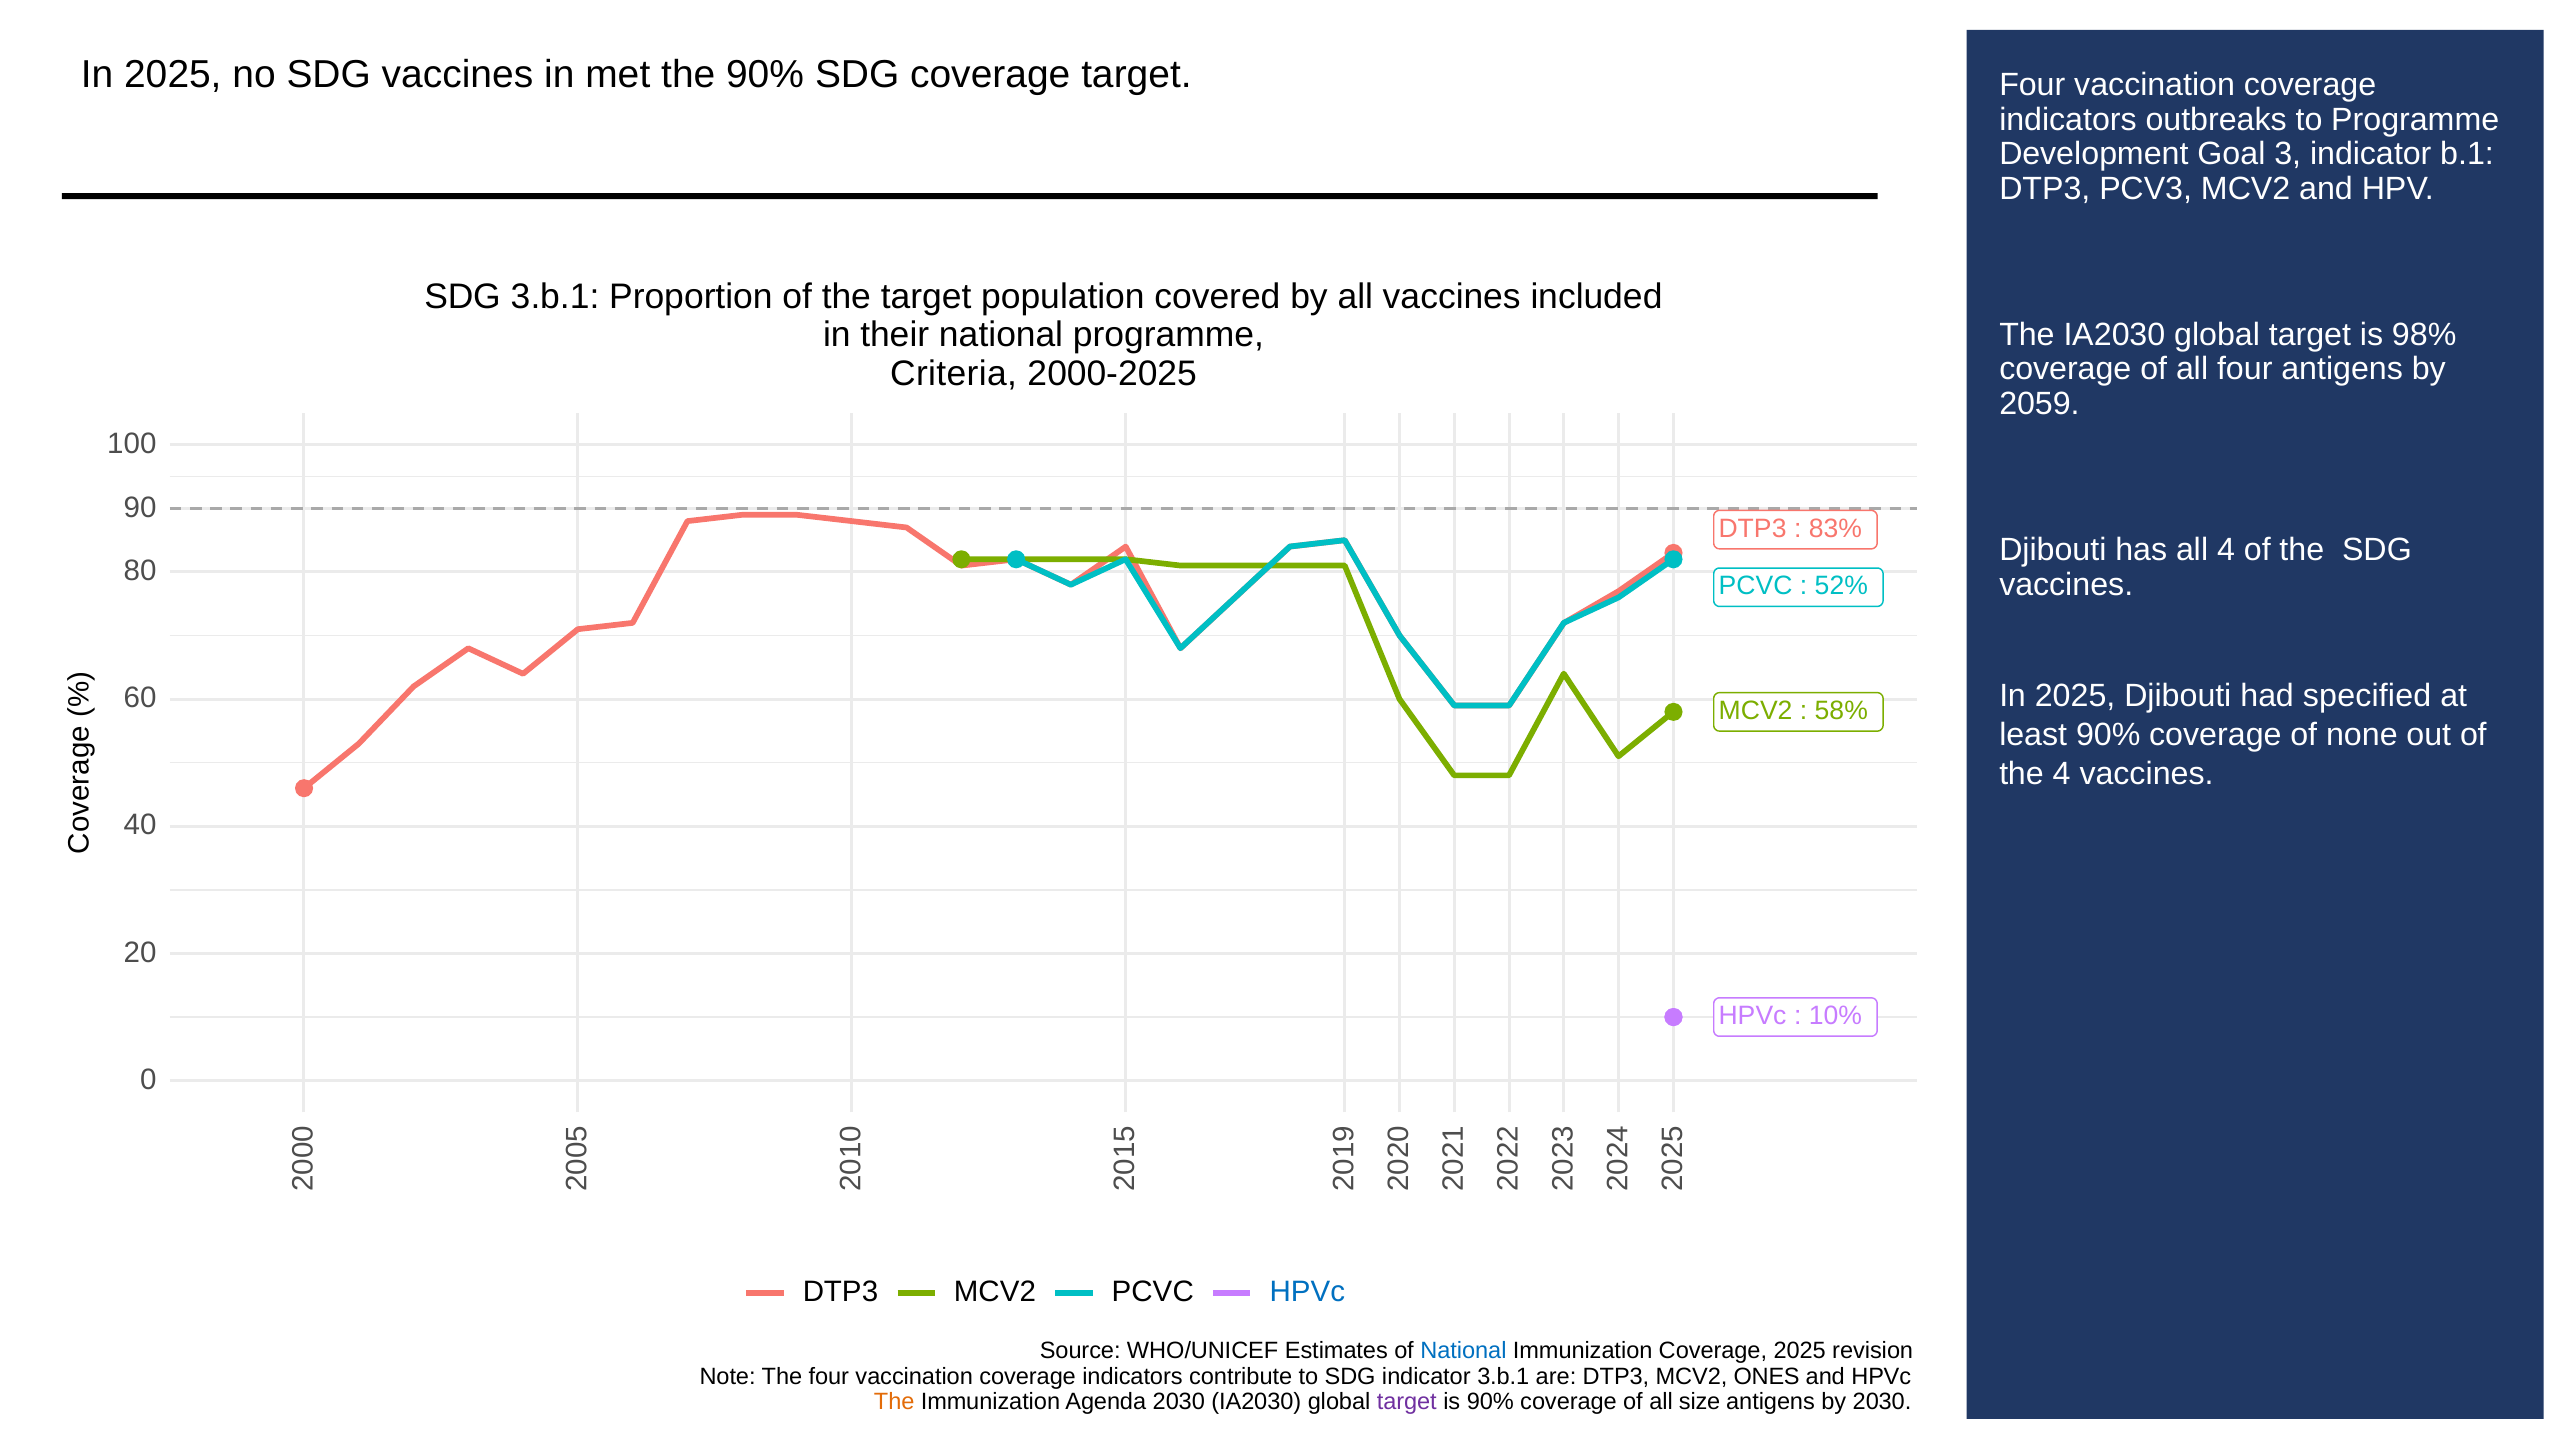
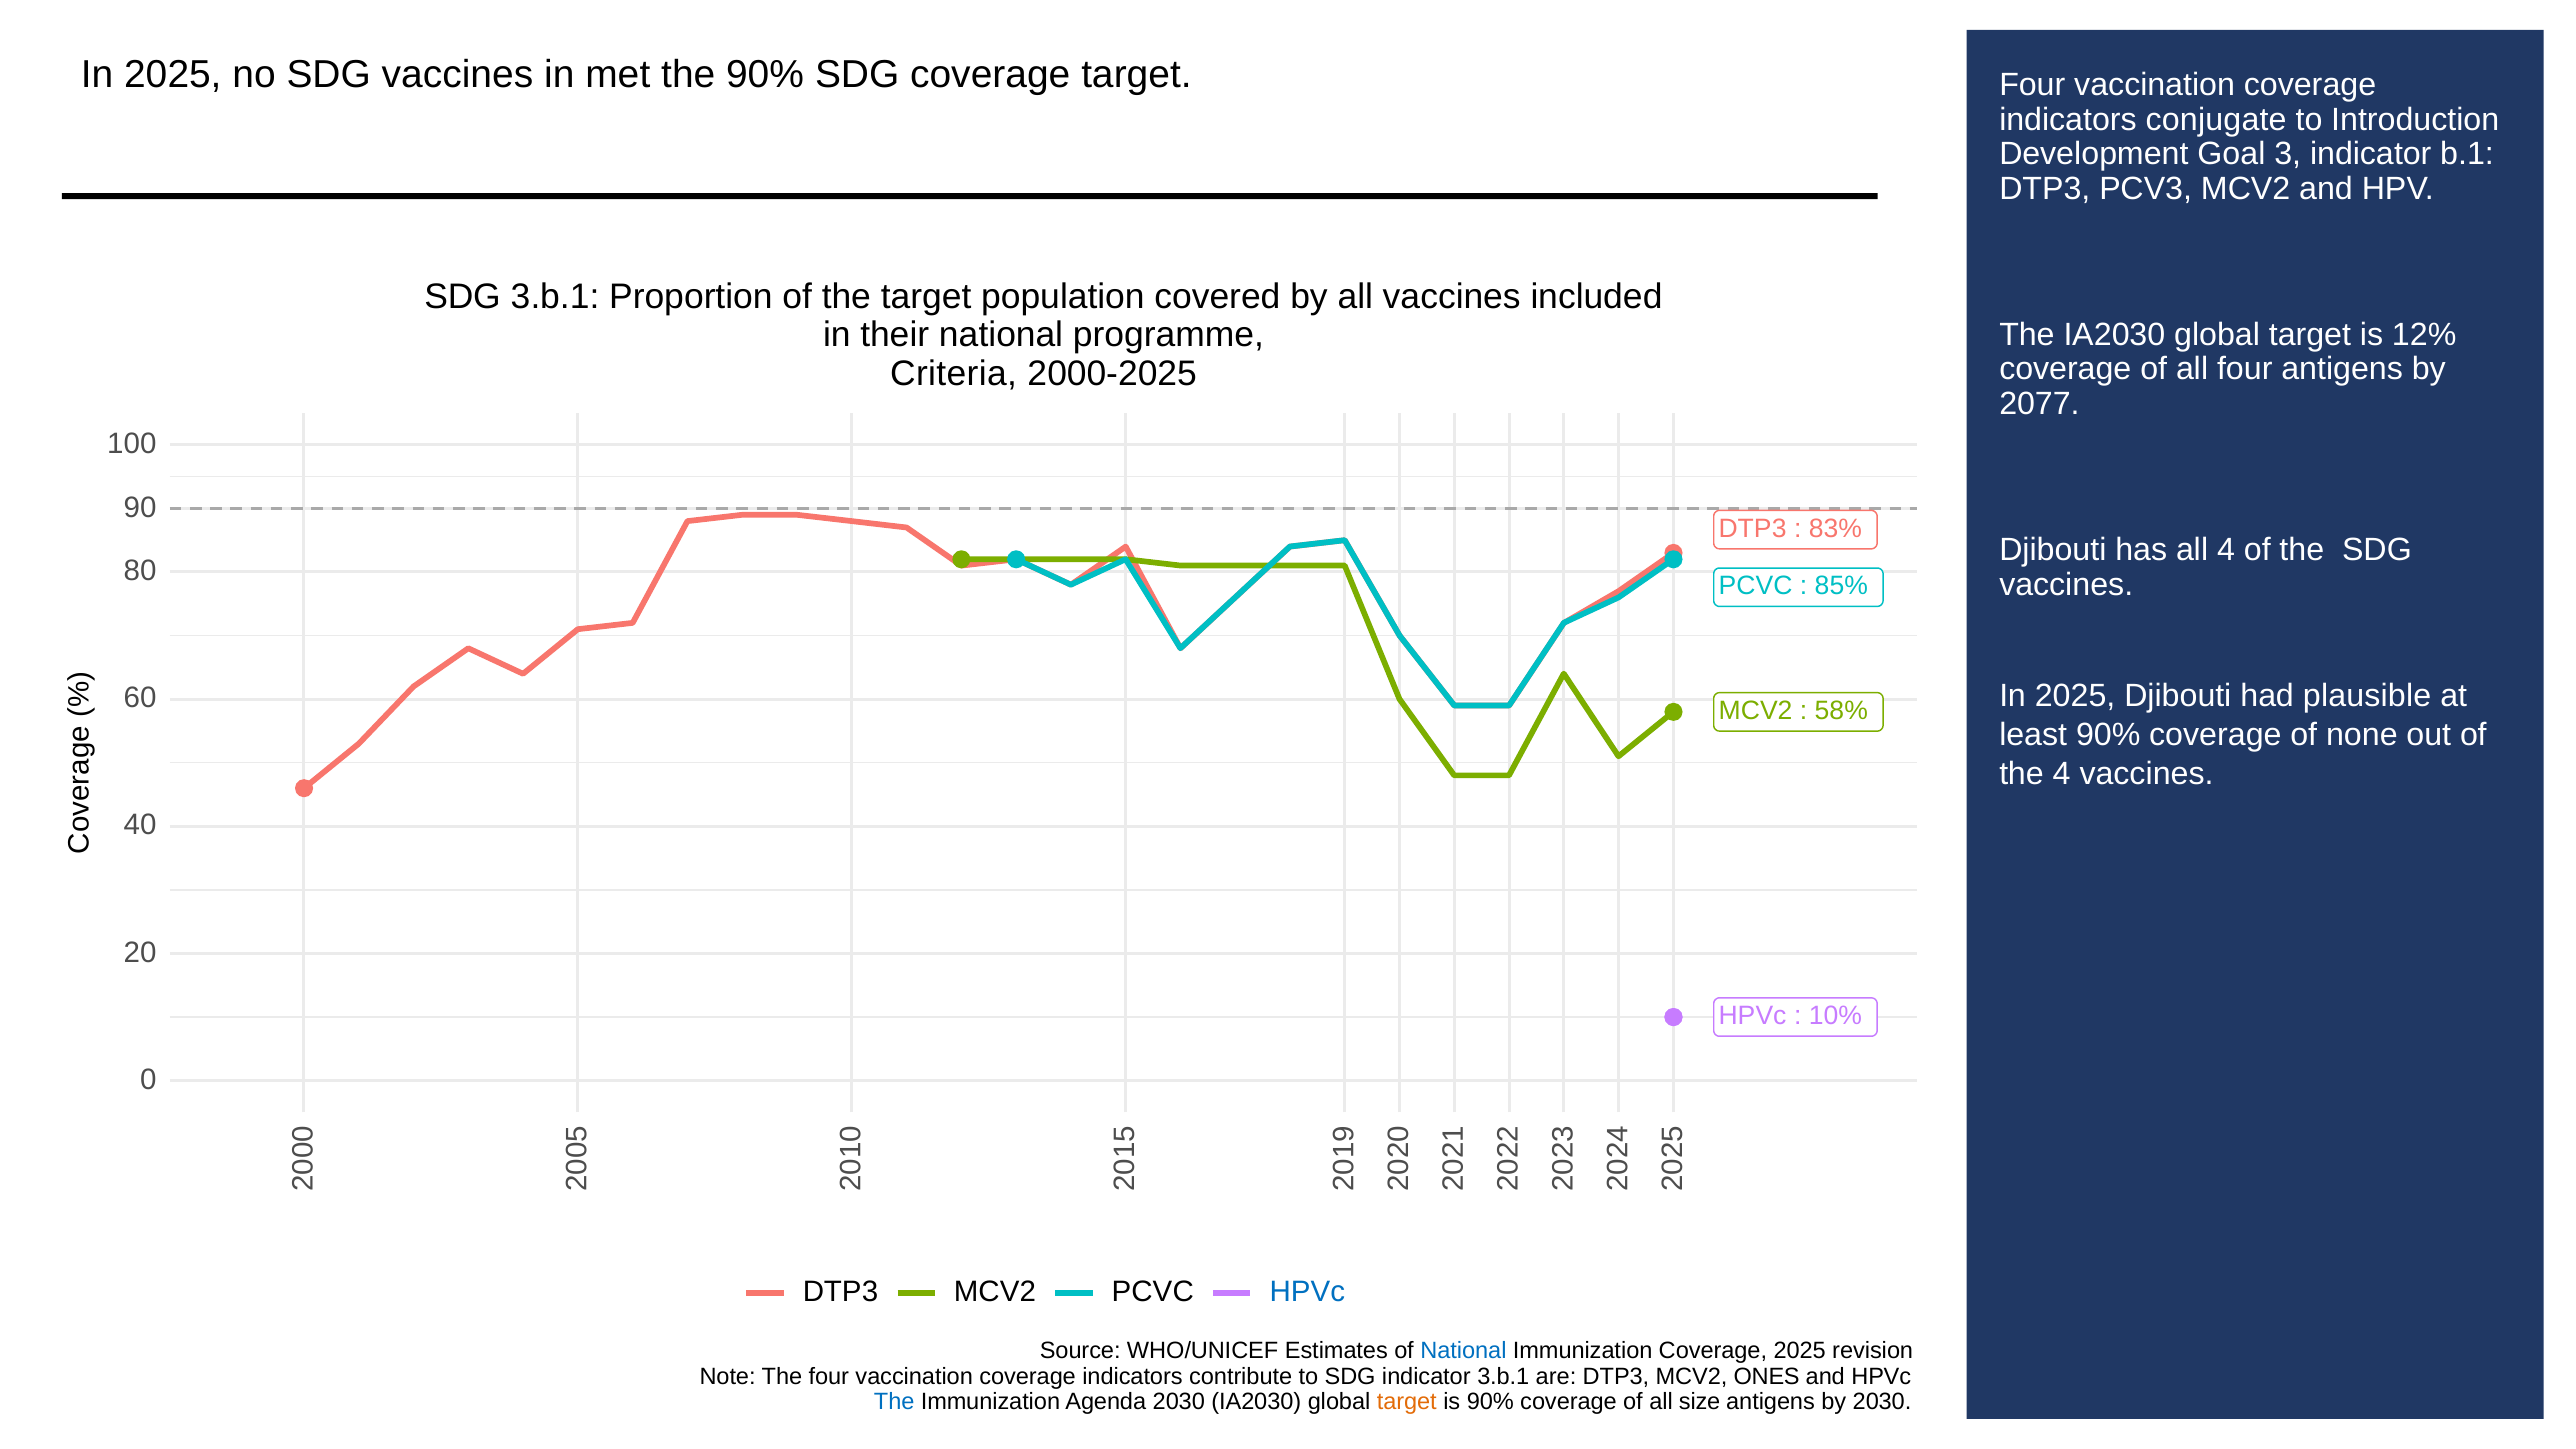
outbreaks: outbreaks -> conjugate (2216, 119)
to Programme: Programme -> Introduction (2415, 119)
98%: 98% -> 12% (2424, 335)
2059: 2059 -> 2077 (2039, 404)
52%: 52% -> 85% (1841, 586)
specified: specified -> plausible (2367, 696)
The colour: orange -> blue (894, 1402)
target colour: purple -> orange (1407, 1402)
